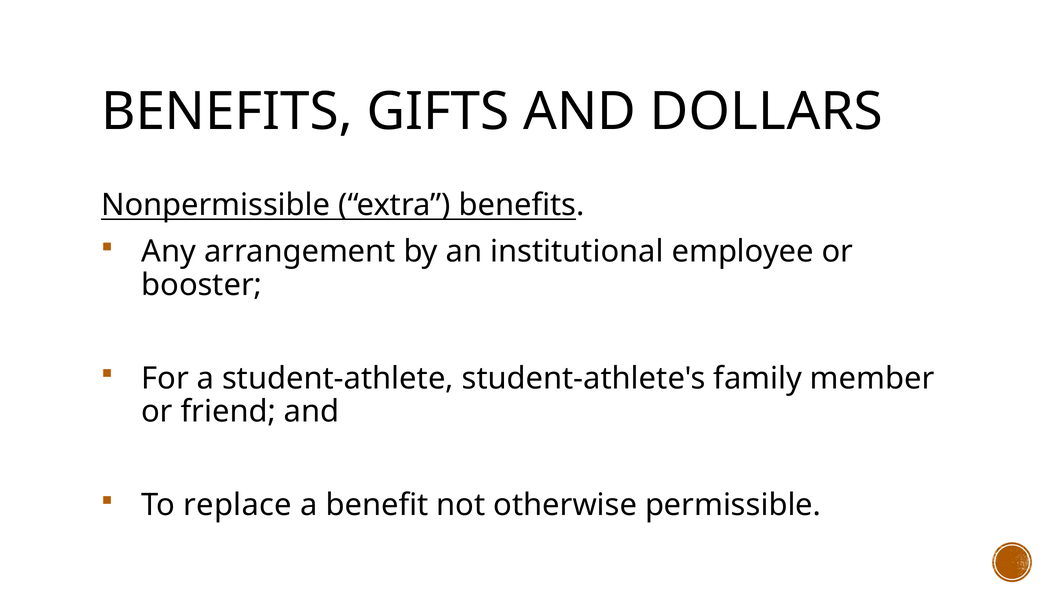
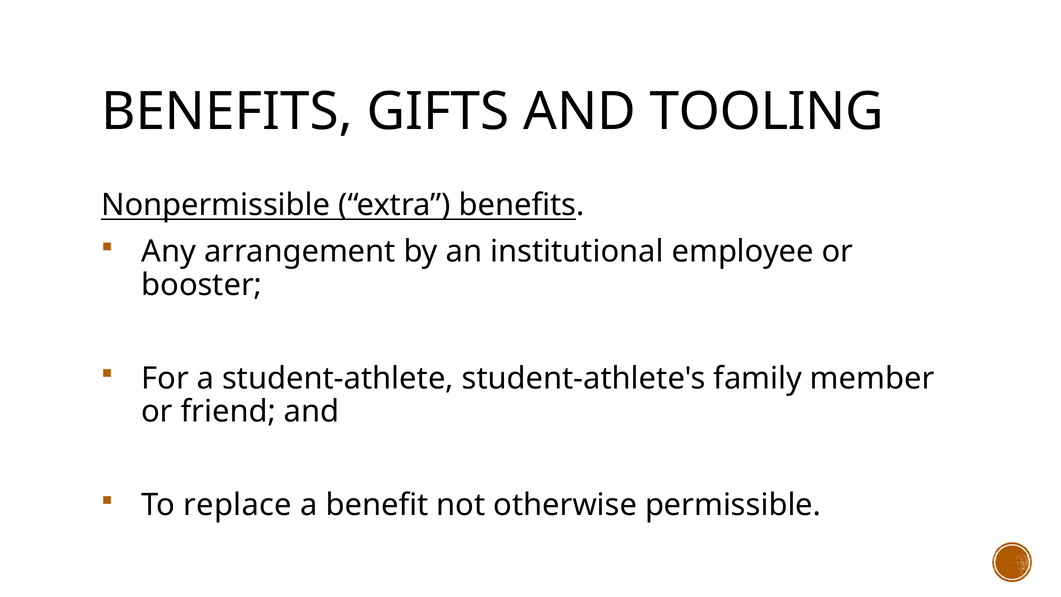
DOLLARS: DOLLARS -> TOOLING (767, 112)
